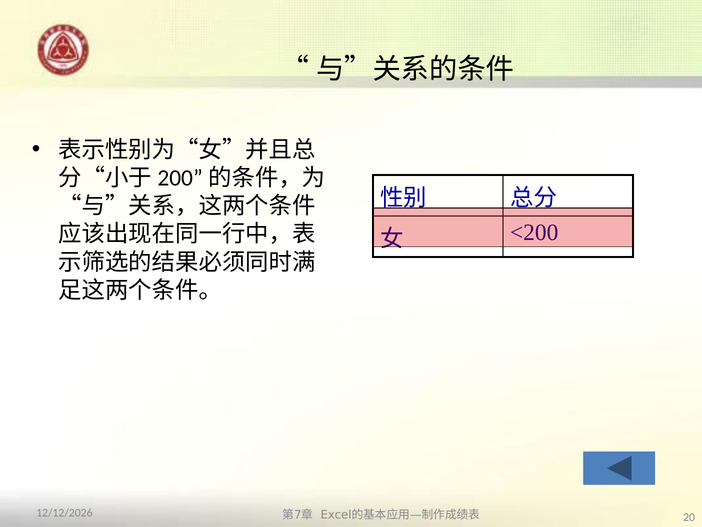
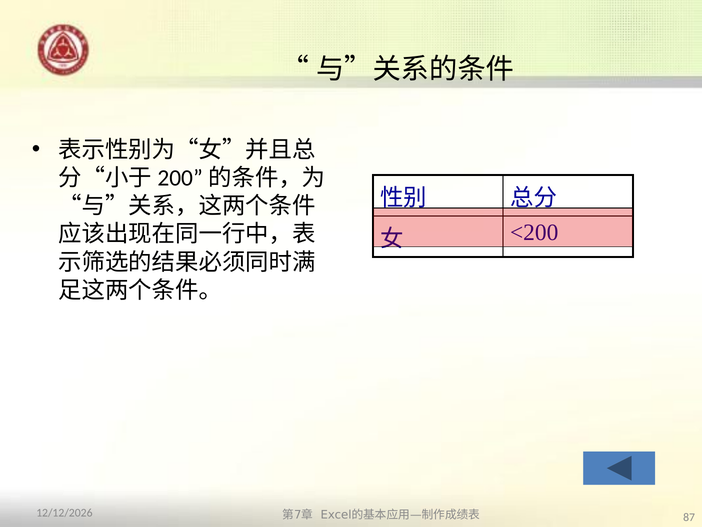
20: 20 -> 87 (689, 517)
